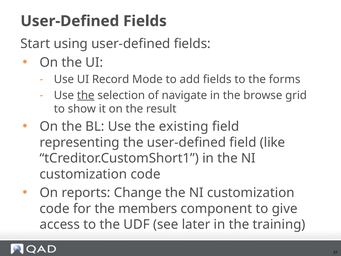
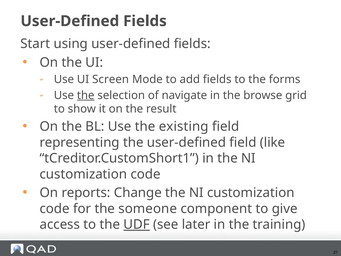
Record: Record -> Screen (111, 79)
members: members -> someone (148, 208)
UDF underline: none -> present (137, 224)
